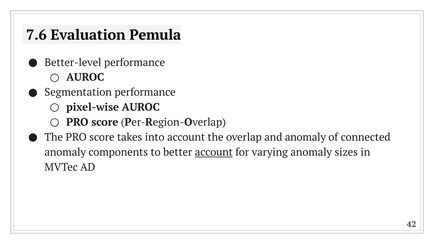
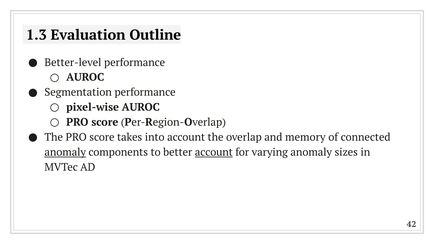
7.6: 7.6 -> 1.3 (36, 35)
Pemula: Pemula -> Outline (155, 35)
and anomaly: anomaly -> memory (305, 137)
anomaly underline: none -> present (65, 152)
